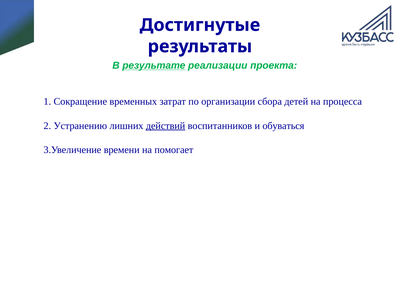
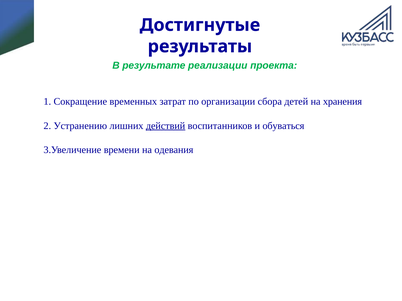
результате underline: present -> none (154, 66)
процесса: процесса -> хранения (343, 102)
помогает: помогает -> одевания (174, 150)
